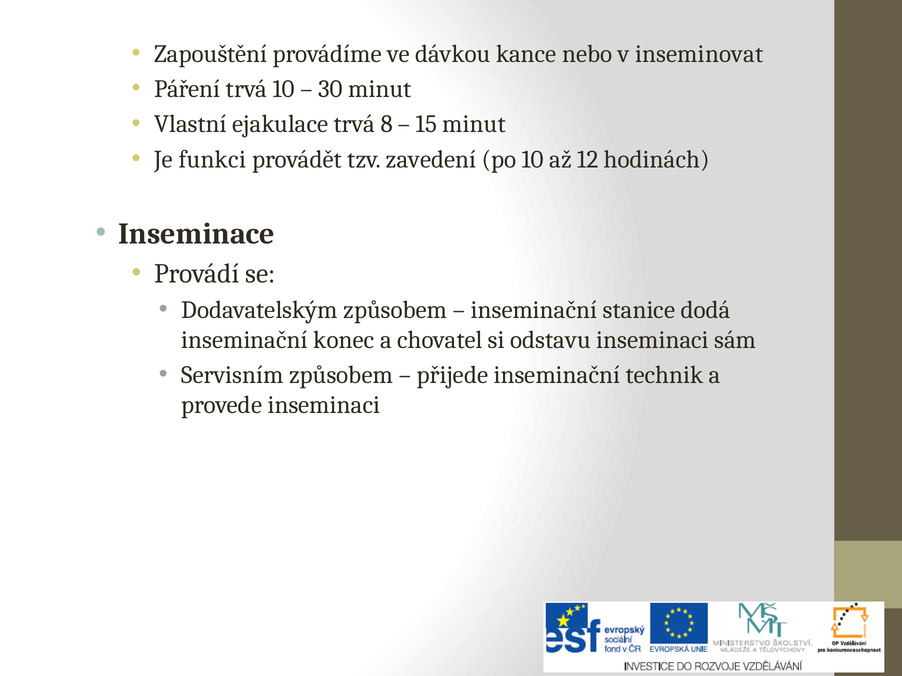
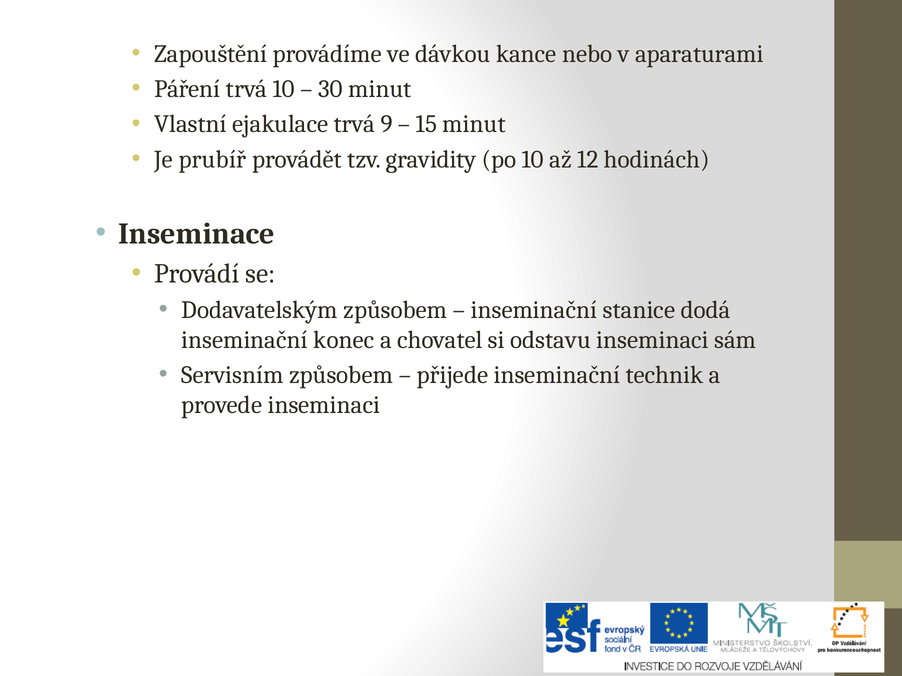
inseminovat: inseminovat -> aparaturami (699, 54)
8: 8 -> 9 (387, 124)
funkci: funkci -> prubíř (212, 159)
zavedení: zavedení -> gravidity (431, 159)
